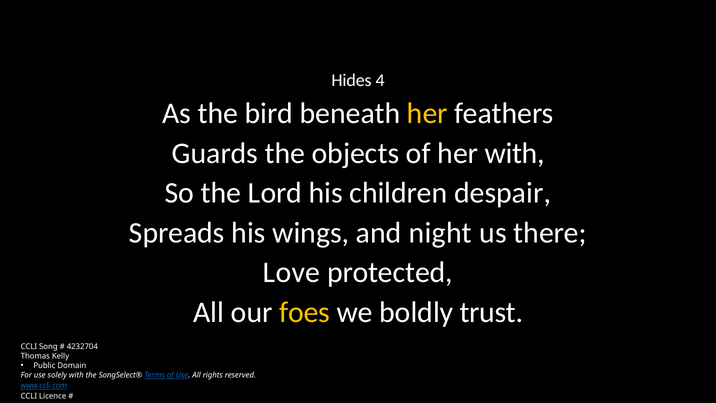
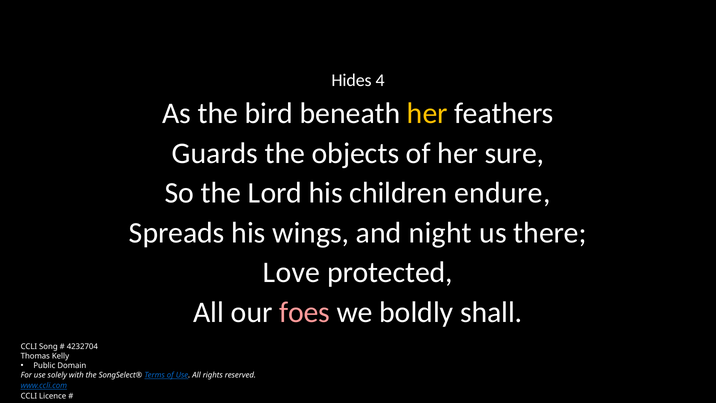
her with: with -> sure (515, 153)
despair: despair -> endure (502, 193)
foes colour: yellow -> pink (305, 312)
trust: trust -> shall (491, 312)
